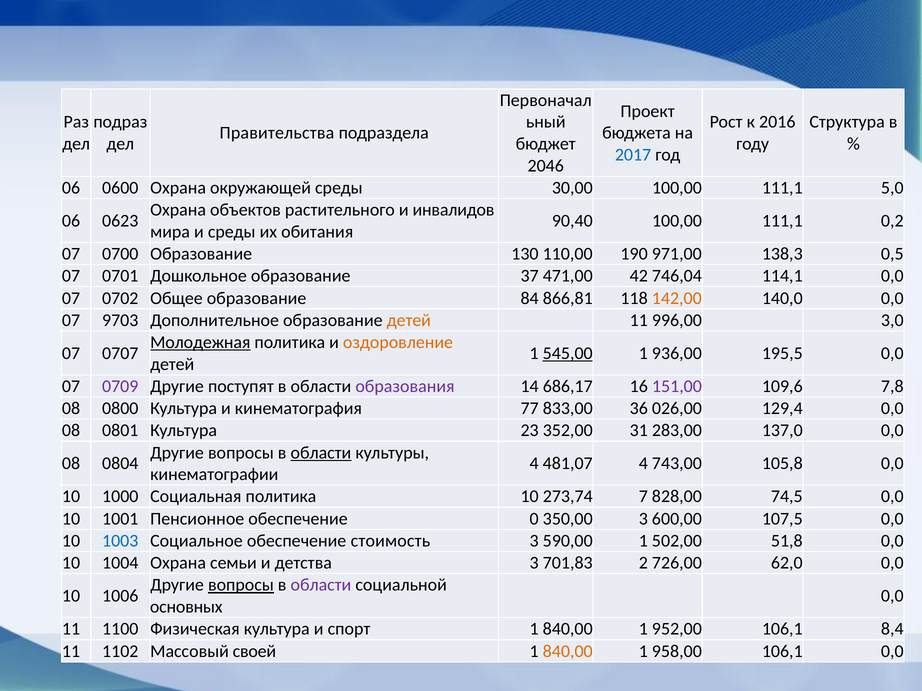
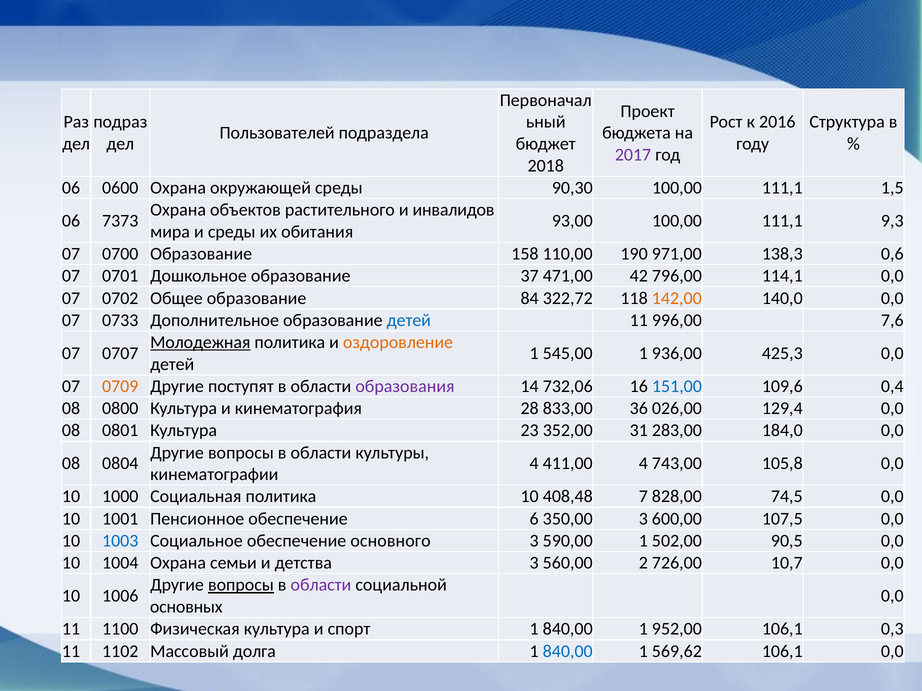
Правительства: Правительства -> Пользователей (277, 133)
2017 colour: blue -> purple (633, 155)
2046: 2046 -> 2018 (546, 166)
30,00: 30,00 -> 90,30 (572, 188)
5,0: 5,0 -> 1,5 (892, 188)
0623: 0623 -> 7373 (120, 221)
90,40: 90,40 -> 93,00 (572, 221)
0,2: 0,2 -> 9,3 (892, 221)
130: 130 -> 158 (525, 254)
0,5: 0,5 -> 0,6 (892, 254)
746,04: 746,04 -> 796,00 (677, 276)
866,81: 866,81 -> 322,72 (568, 298)
9703: 9703 -> 0733 (120, 320)
детей colour: orange -> blue (409, 320)
3,0: 3,0 -> 7,6 (892, 320)
545,00 underline: present -> none (568, 354)
195,5: 195,5 -> 425,3 (782, 354)
0709 colour: purple -> orange (120, 387)
686,17: 686,17 -> 732,06 (568, 387)
151,00 colour: purple -> blue (677, 387)
7,8: 7,8 -> 0,4 (892, 387)
77: 77 -> 28 (530, 409)
137,0: 137,0 -> 184,0 (782, 431)
области underline: present -> none (321, 453)
481,07: 481,07 -> 411,00 (568, 464)
273,74: 273,74 -> 408,48 (568, 497)
0: 0 -> 6 (534, 519)
стоимость: стоимость -> основного (391, 541)
51,8: 51,8 -> 90,5 (787, 541)
701,83: 701,83 -> 560,00 (568, 563)
62,0: 62,0 -> 10,7 (787, 563)
8,4: 8,4 -> 0,3 (892, 629)
своей: своей -> долга (254, 652)
840,00 colour: orange -> blue (568, 652)
958,00: 958,00 -> 569,62 (677, 652)
